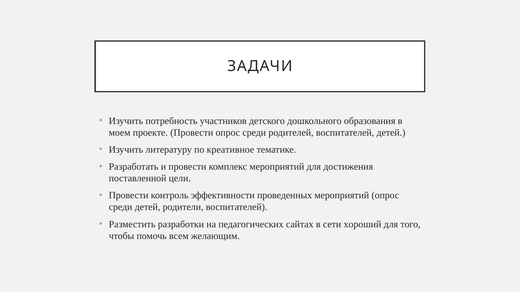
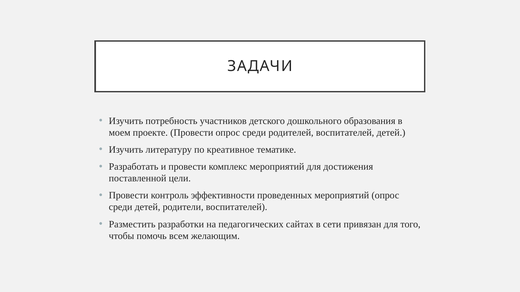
хороший: хороший -> привязан (362, 225)
